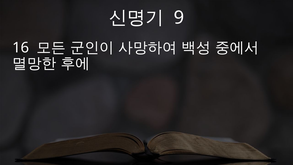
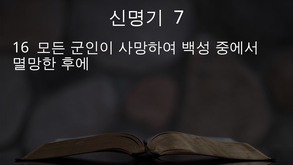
9: 9 -> 7 (179, 18)
